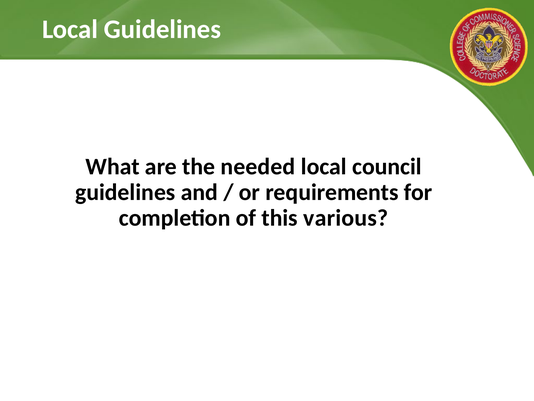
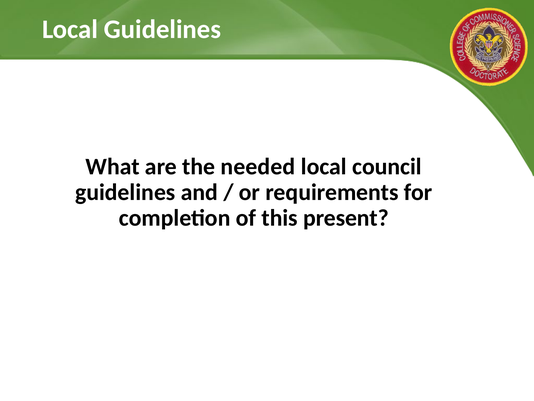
various: various -> present (346, 218)
